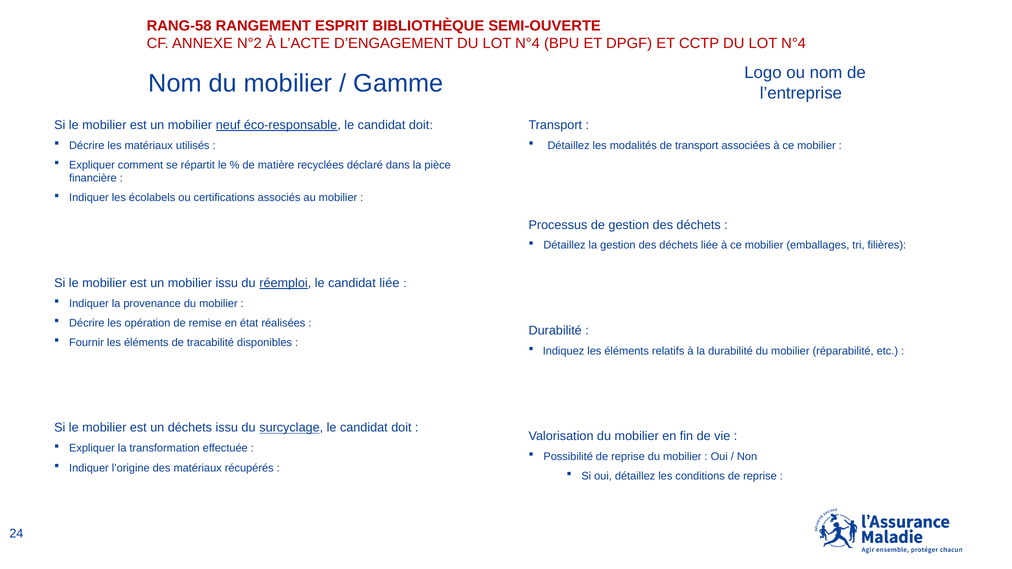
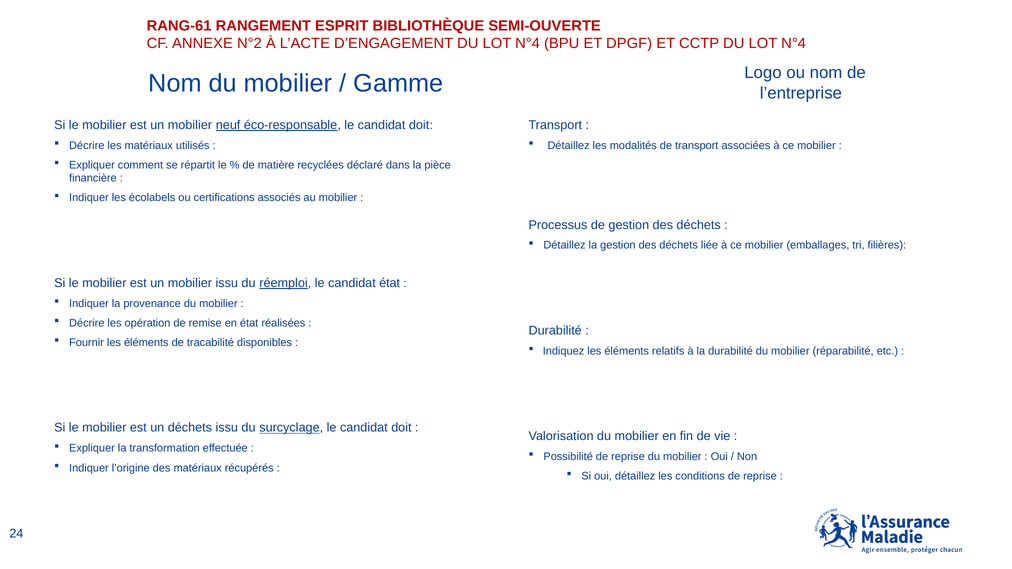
RANG-58: RANG-58 -> RANG-61 (179, 26)
candidat liée: liée -> état (390, 283)
